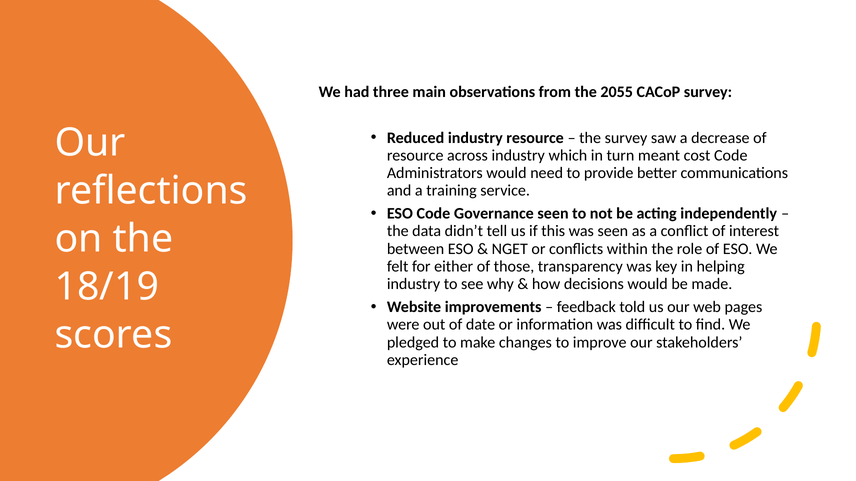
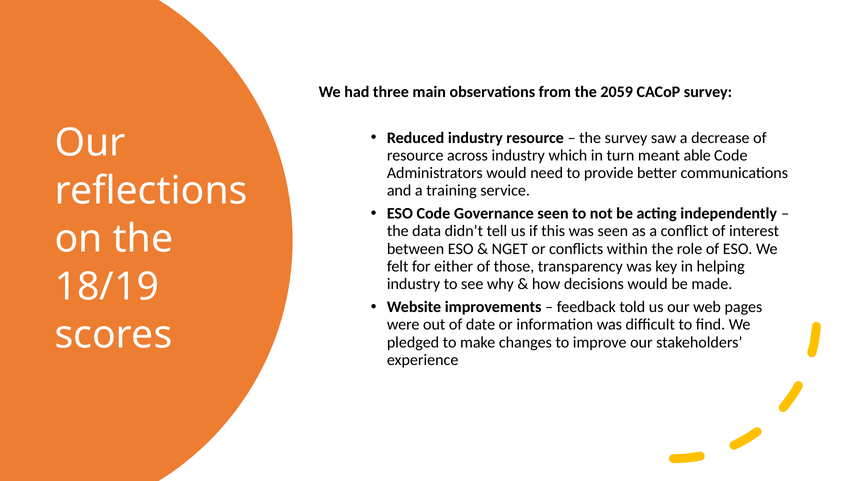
2055: 2055 -> 2059 (617, 92)
cost: cost -> able (697, 156)
